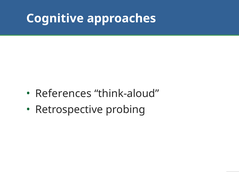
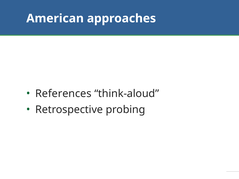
Cognitive: Cognitive -> American (55, 18)
